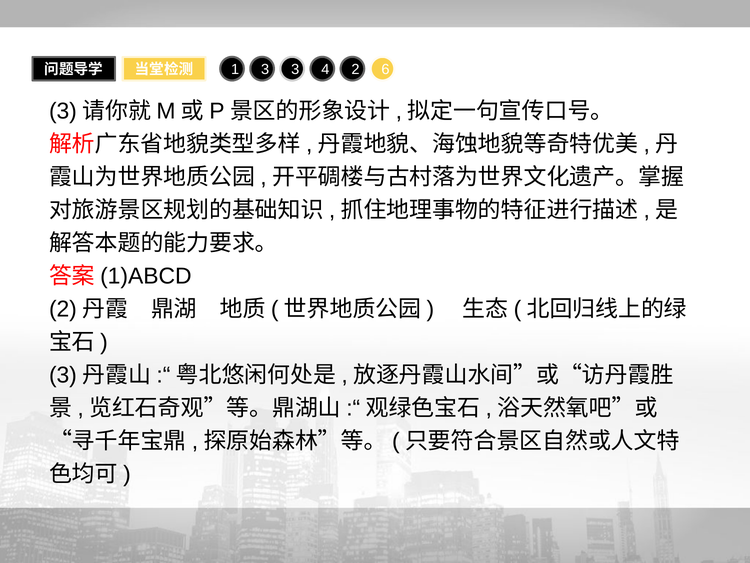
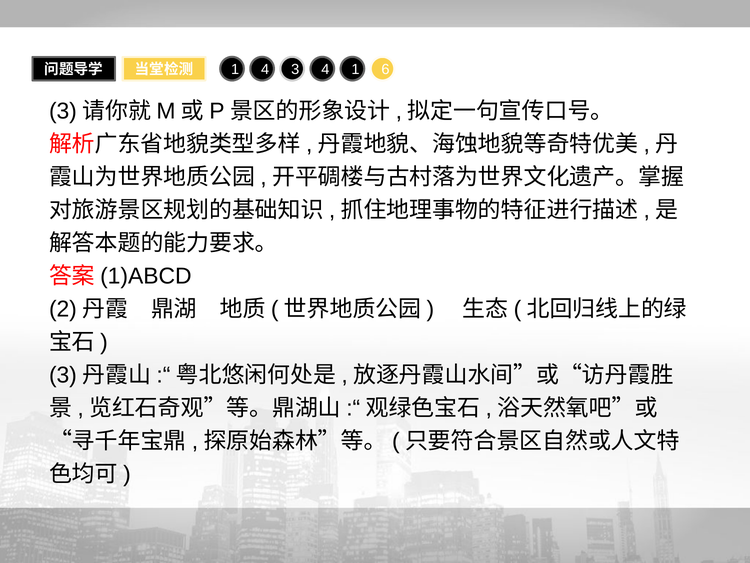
1 3: 3 -> 4 (265, 70)
4 2: 2 -> 1 (355, 70)
